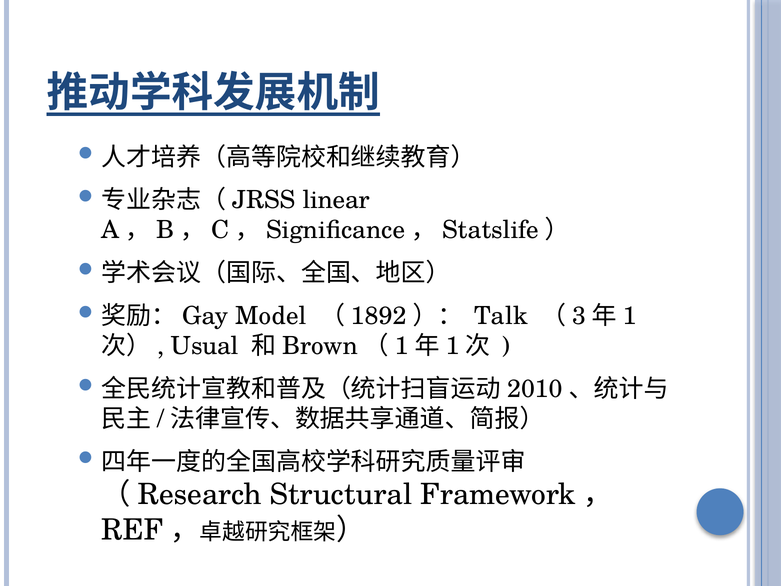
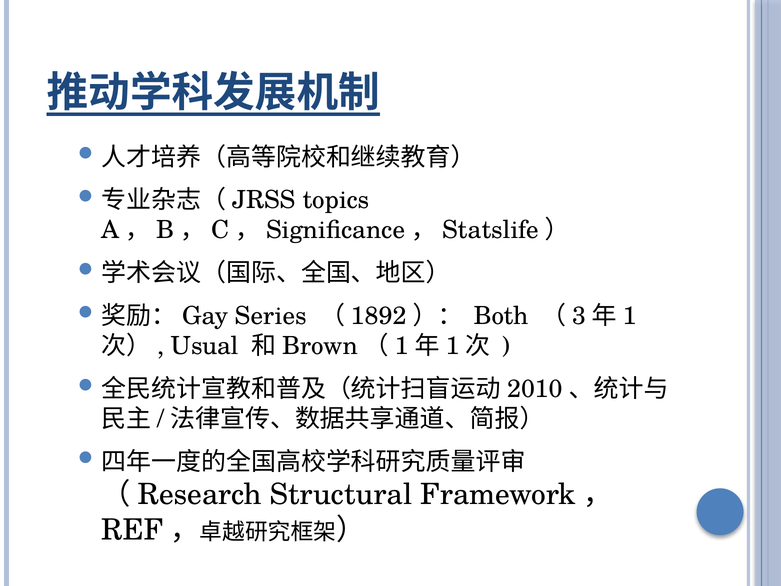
linear: linear -> topics (336, 200)
Model: Model -> Series (271, 316)
Talk: Talk -> Both (501, 316)
